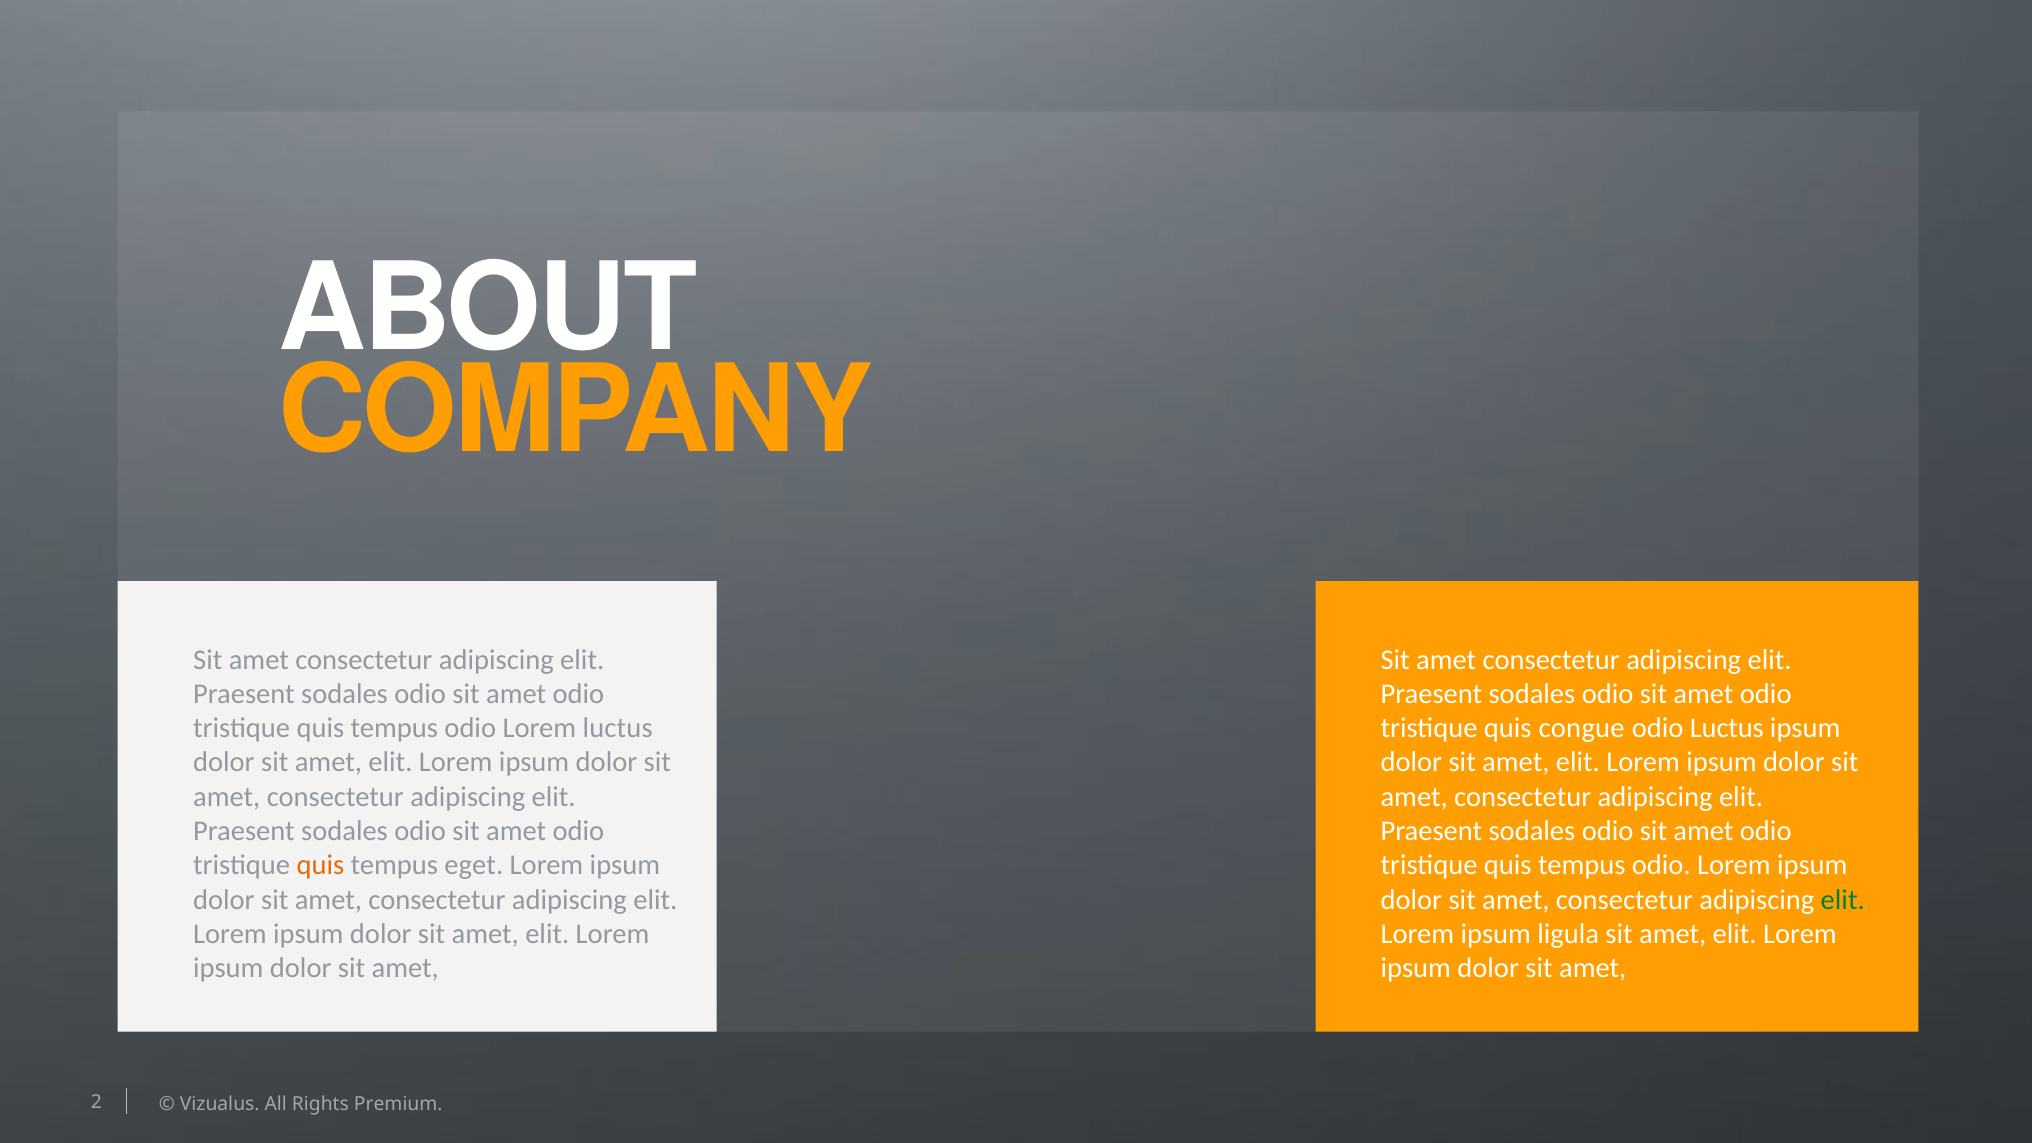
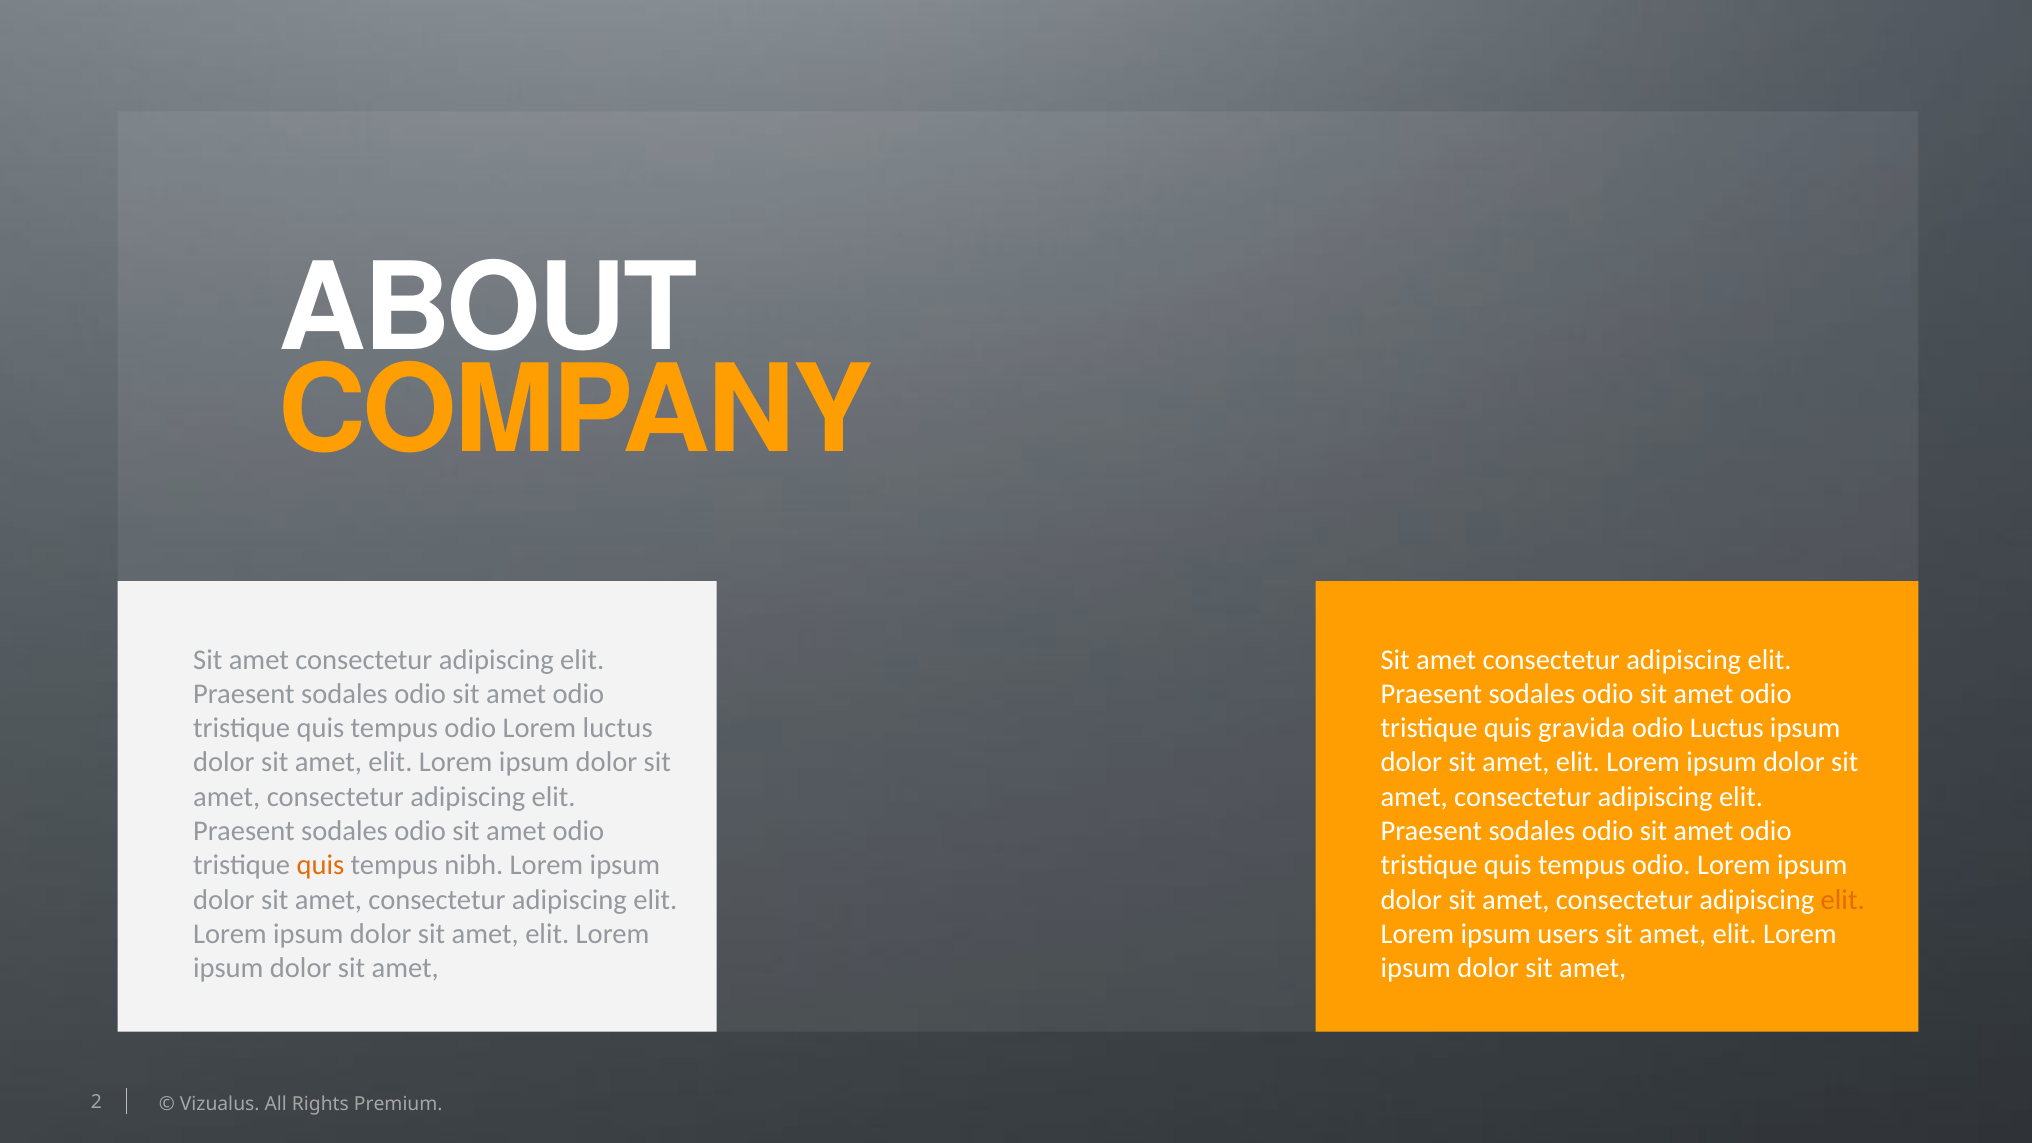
congue: congue -> gravida (1582, 728)
eget: eget -> nibh (474, 865)
elit colour: green -> orange (1843, 900)
ligula: ligula -> users (1568, 934)
